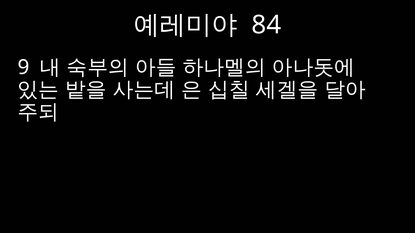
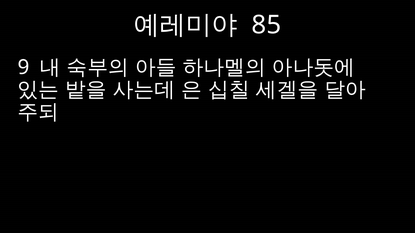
84: 84 -> 85 (266, 25)
